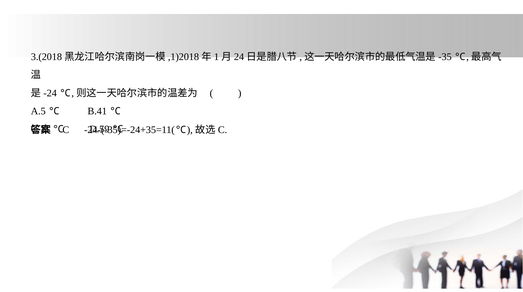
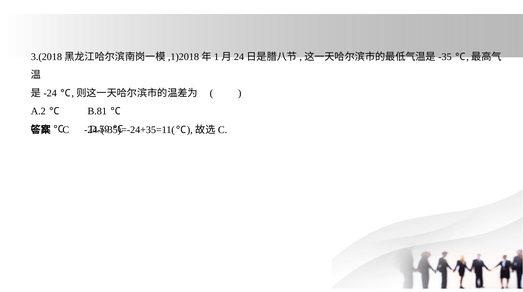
A.5: A.5 -> A.2 (38, 111)
B.41: B.41 -> B.81 (97, 111)
